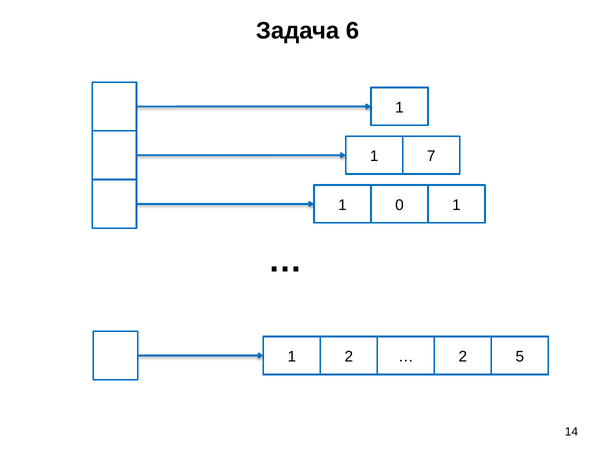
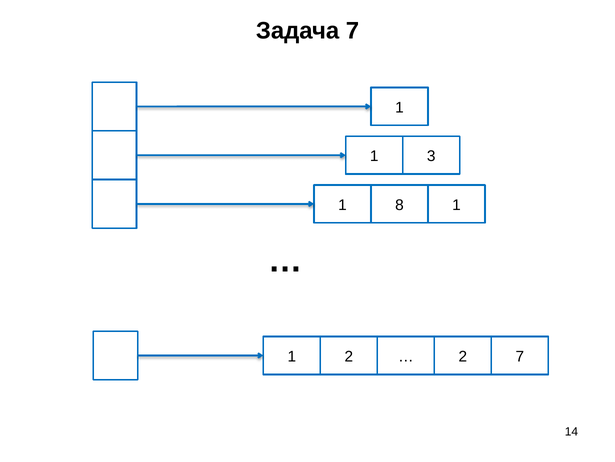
Задача 6: 6 -> 7 (352, 31)
7: 7 -> 3 (431, 156)
0: 0 -> 8 (399, 205)
2 5: 5 -> 7 (520, 356)
